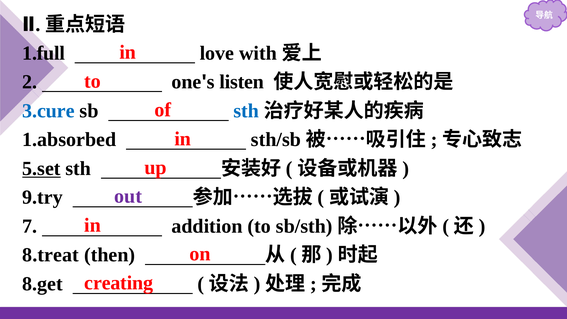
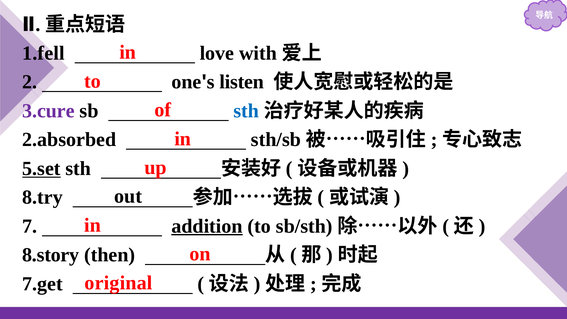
1.full: 1.full -> 1.fell (44, 53)
3.cure colour: blue -> purple (48, 111)
1.absorbed: 1.absorbed -> 2.absorbed (69, 140)
out colour: purple -> black (128, 196)
9.try: 9.try -> 8.try (42, 197)
addition underline: none -> present (207, 226)
8.treat: 8.treat -> 8.story (51, 255)
creating: creating -> original (118, 283)
8.get: 8.get -> 7.get (43, 284)
